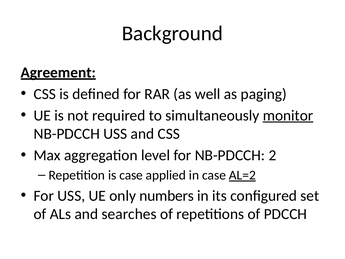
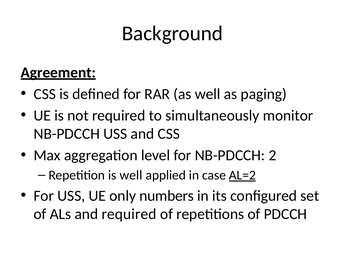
monitor underline: present -> none (288, 115)
is case: case -> well (131, 175)
and searches: searches -> required (129, 214)
